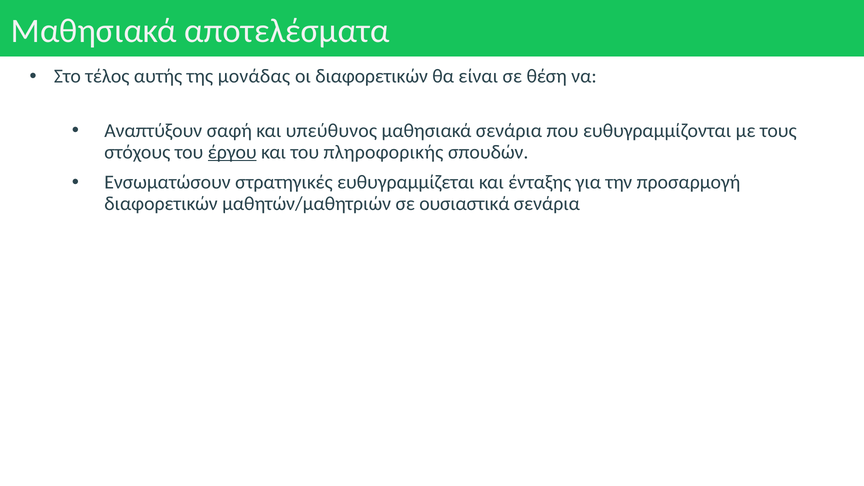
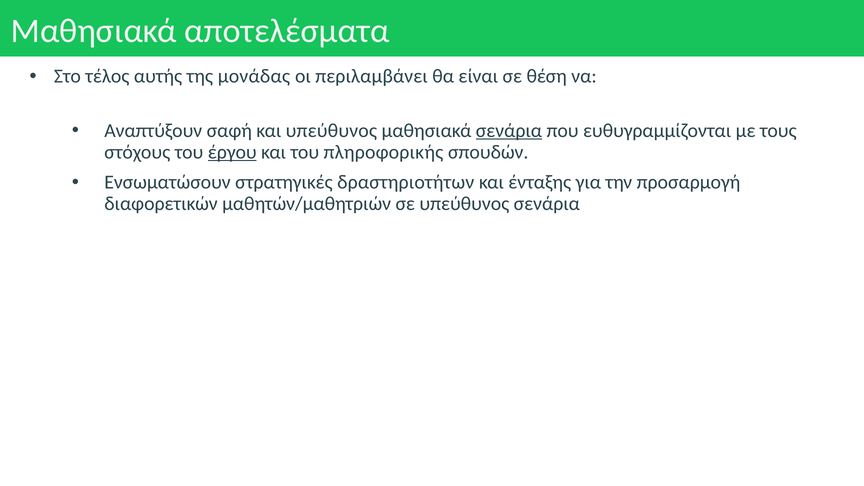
οι διαφορετικών: διαφορετικών -> περιλαμβάνει (372, 76)
σενάρια underline: none -> present (509, 131)
ευθυγραμμίζεται: ευθυγραμμίζεται -> δραστηριοτήτων (406, 182)
σε ουσιαστικά: ουσιαστικά -> υπεύθυνος (464, 204)
